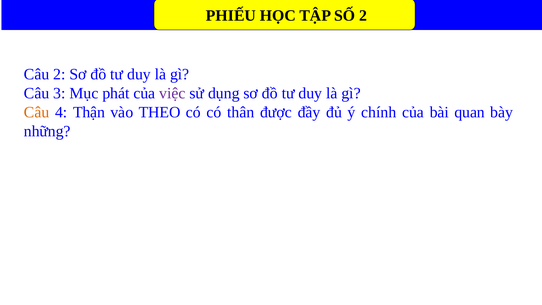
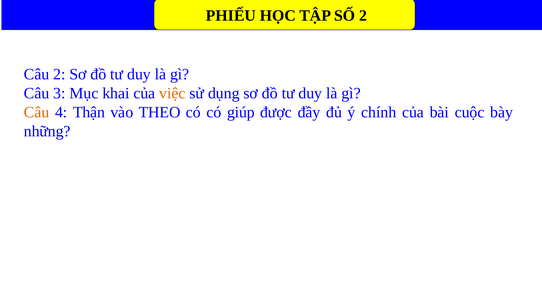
phát: phát -> khai (116, 93)
việc colour: purple -> orange (172, 93)
thân: thân -> giúp (241, 112)
quan: quan -> cuộc (470, 112)
